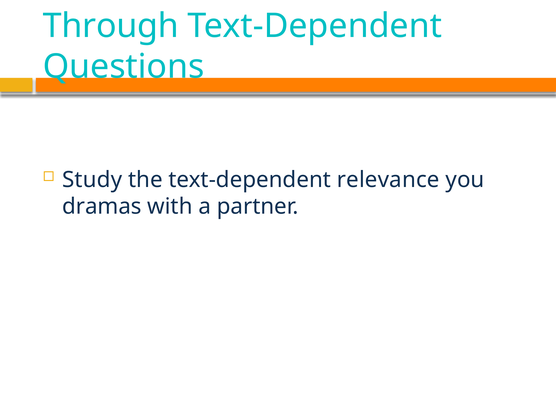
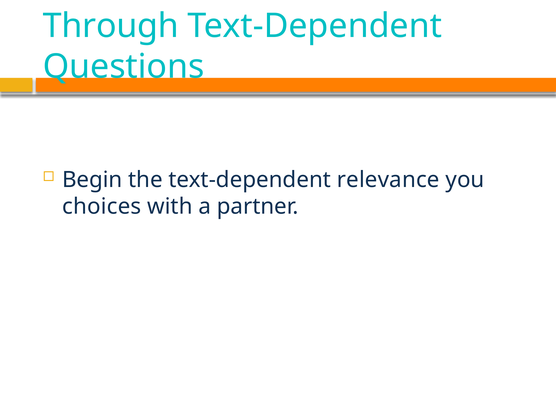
Study: Study -> Begin (92, 180)
dramas: dramas -> choices (102, 206)
